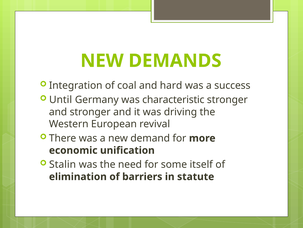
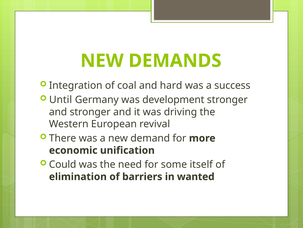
characteristic: characteristic -> development (173, 99)
Stalin: Stalin -> Could (63, 164)
statute: statute -> wanted (196, 176)
